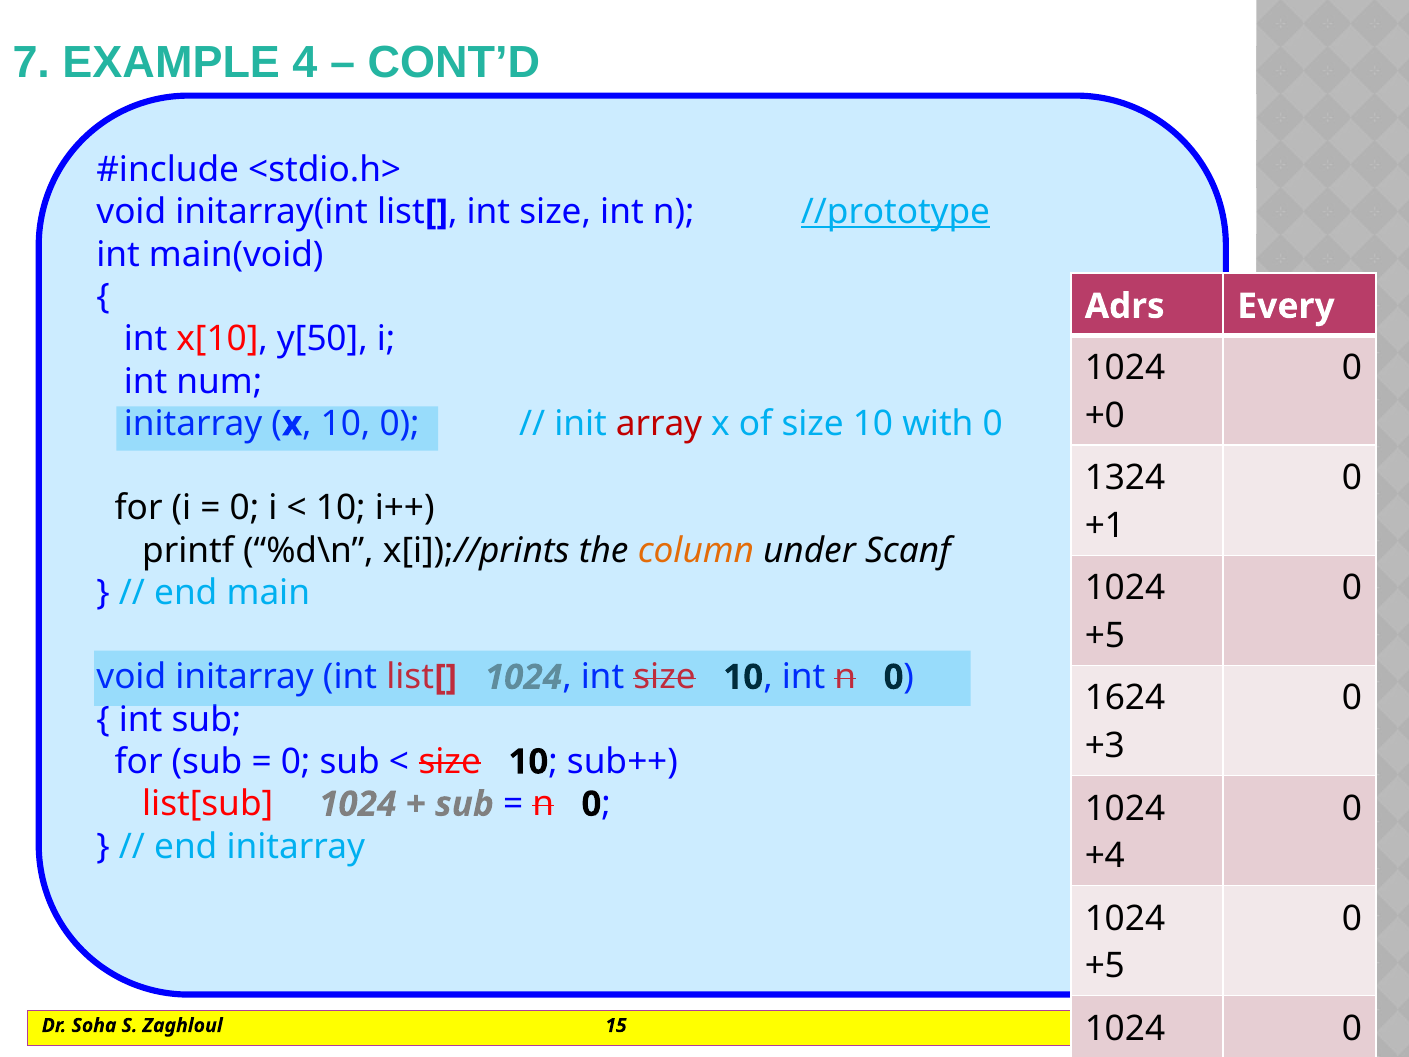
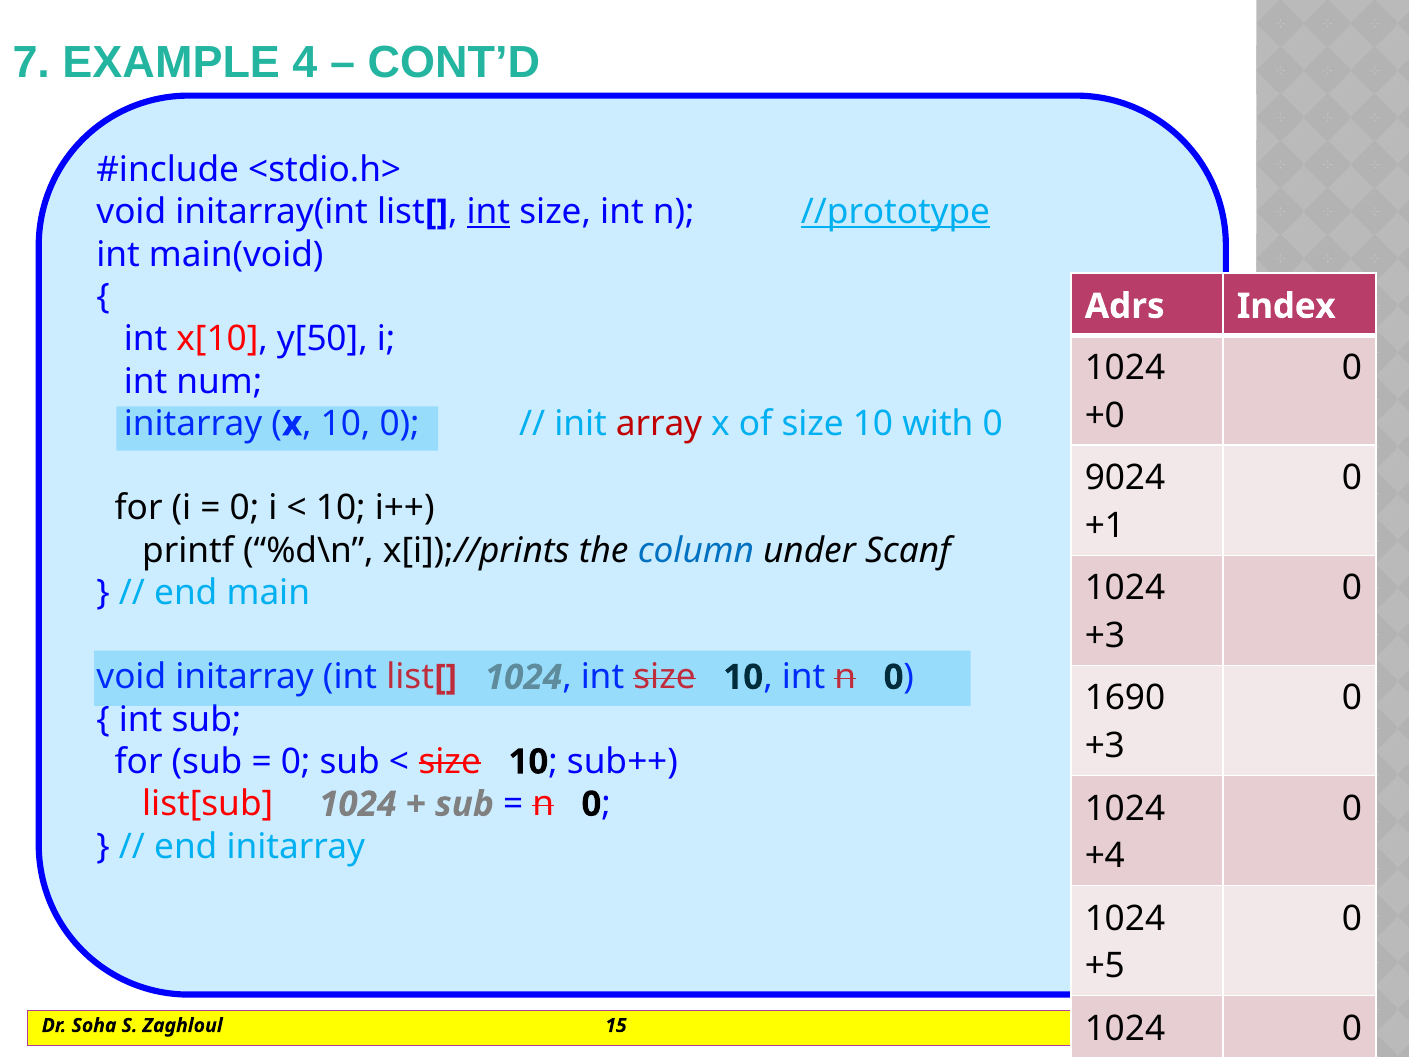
int underline: none -> present (488, 212)
Every: Every -> Index (1286, 306)
1324: 1324 -> 9024 (1125, 478)
column colour: orange -> blue (696, 550)
+5: +5 -> +3 (1105, 636)
1624: 1624 -> 1690 (1125, 698)
